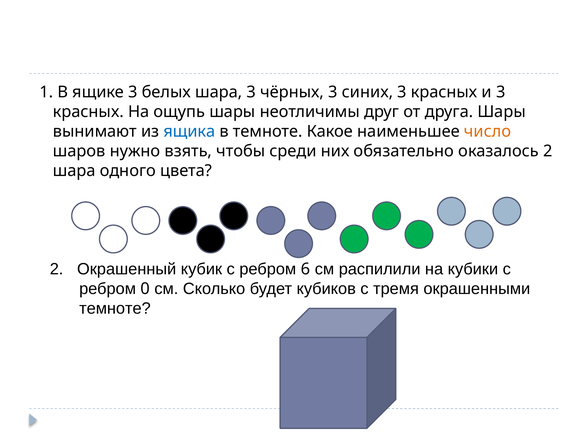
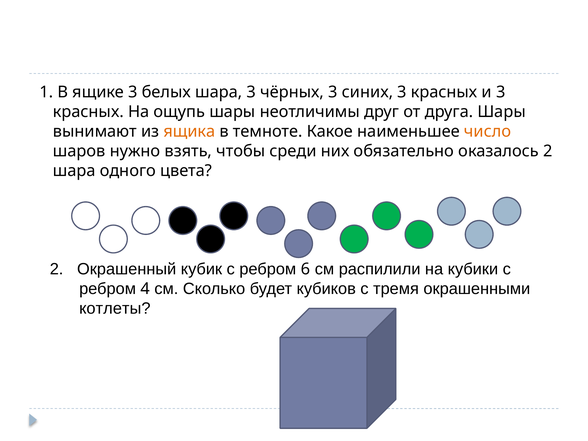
ящика colour: blue -> orange (189, 131)
0: 0 -> 4 (145, 289)
темноте: темноте -> котлеты (115, 308)
